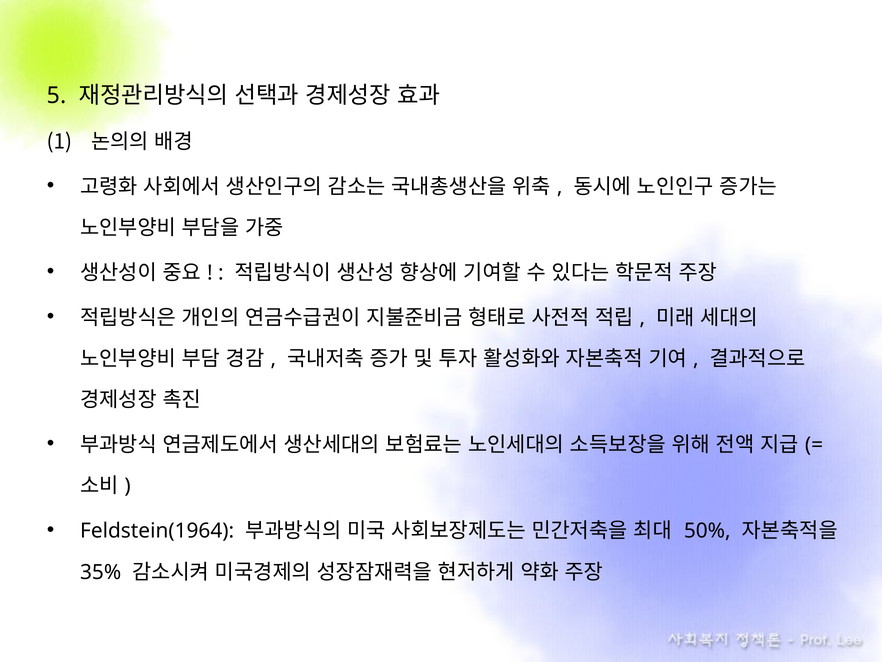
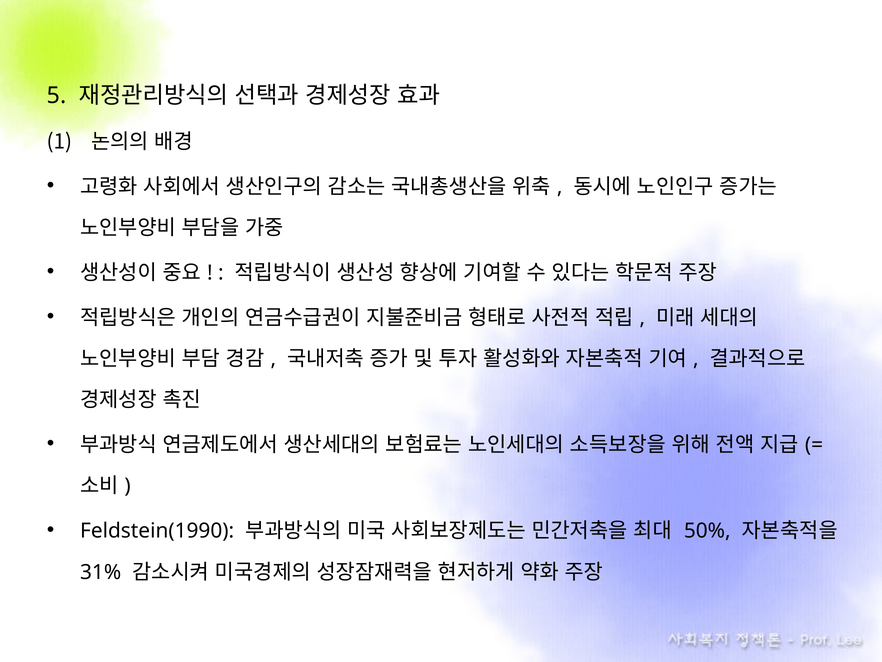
Feldstein(1964: Feldstein(1964 -> Feldstein(1990 (157, 531)
35%: 35% -> 31% (101, 572)
